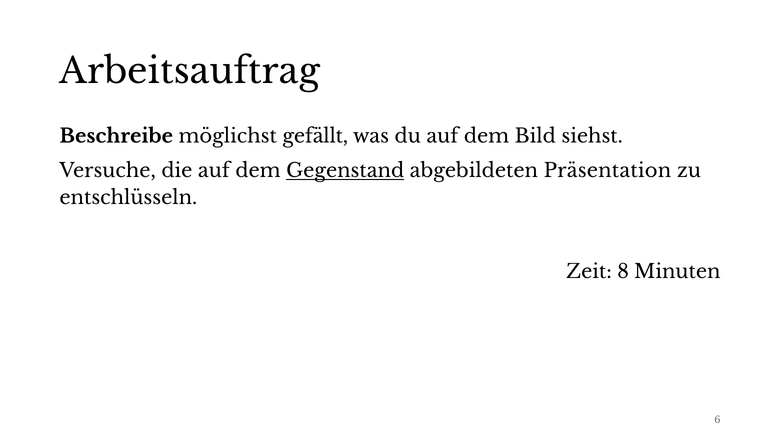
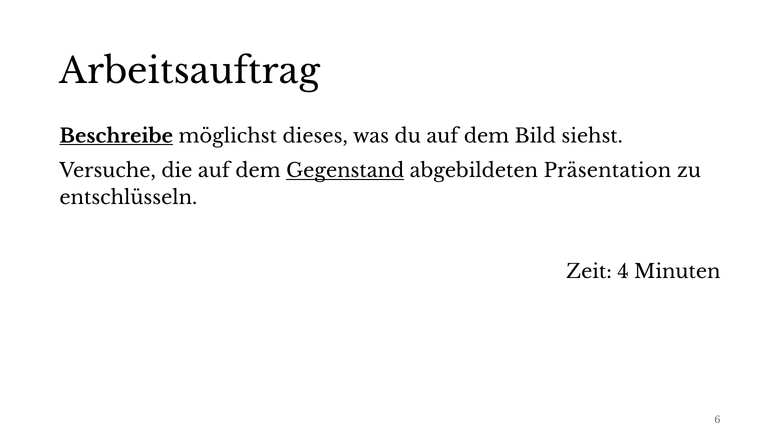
Beschreibe underline: none -> present (116, 136)
gefällt: gefällt -> dieses (315, 136)
8: 8 -> 4 (623, 272)
